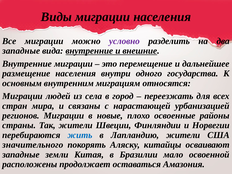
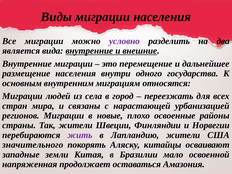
западные: западные -> является (21, 51)
жить colour: blue -> purple (80, 135)
расположены: расположены -> напряженная (30, 164)
